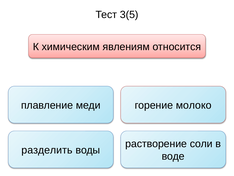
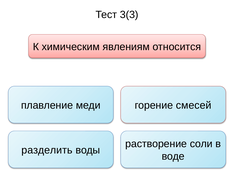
3(5: 3(5 -> 3(3 (129, 15)
молоко: молоко -> смесей (194, 105)
